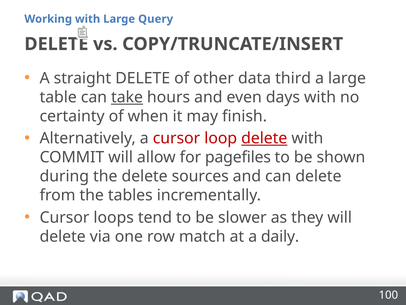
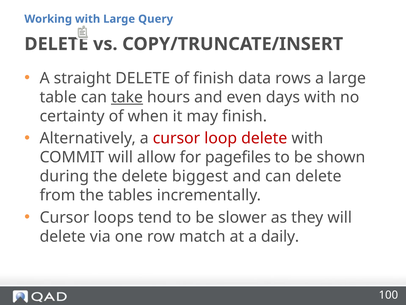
of other: other -> finish (214, 78)
third: third -> rows (293, 78)
delete underline: present -> none (264, 138)
sources: sources -> biggest (200, 176)
